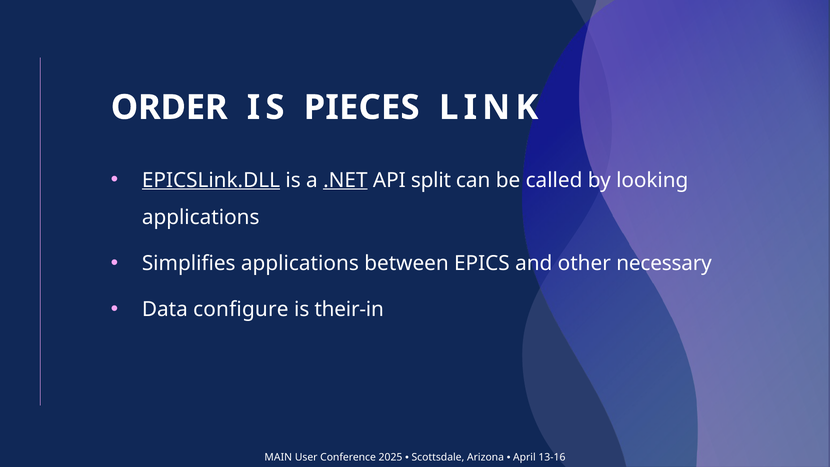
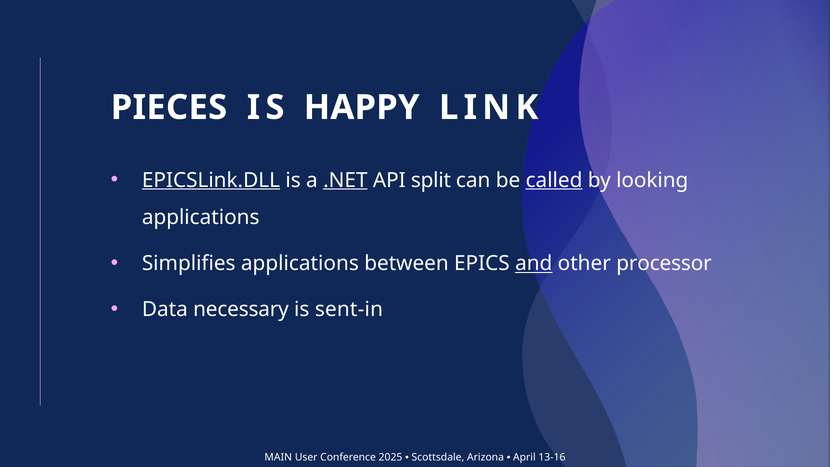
ORDER: ORDER -> PIECES (169, 107)
PIECES: PIECES -> HAPPY (362, 107)
called underline: none -> present (554, 180)
and underline: none -> present (534, 263)
necessary: necessary -> processor (664, 263)
configure: configure -> necessary (241, 309)
their-in: their-in -> sent-in (349, 309)
